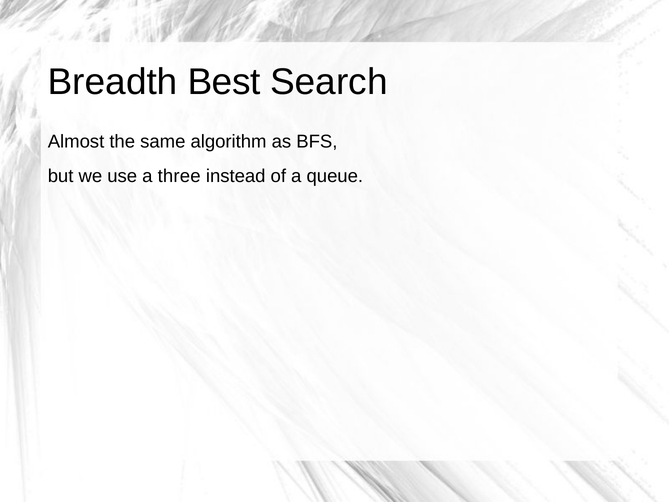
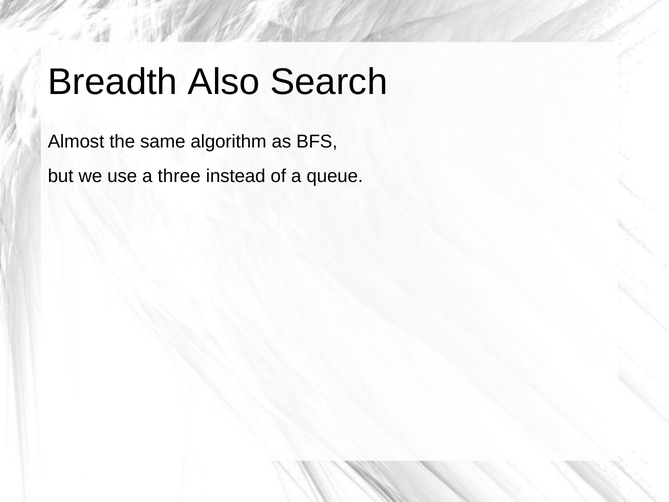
Best: Best -> Also (224, 82)
